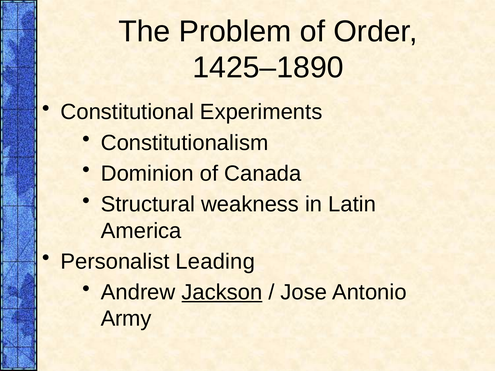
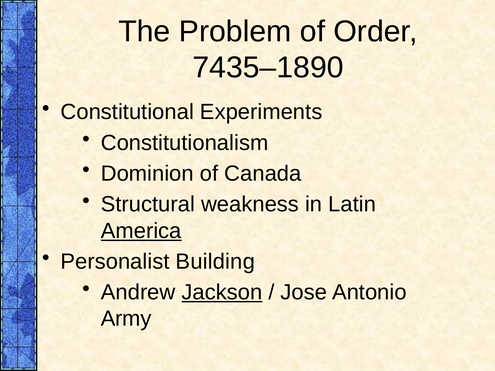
1425–1890: 1425–1890 -> 7435–1890 (268, 68)
America underline: none -> present (141, 231)
Leading: Leading -> Building (215, 262)
